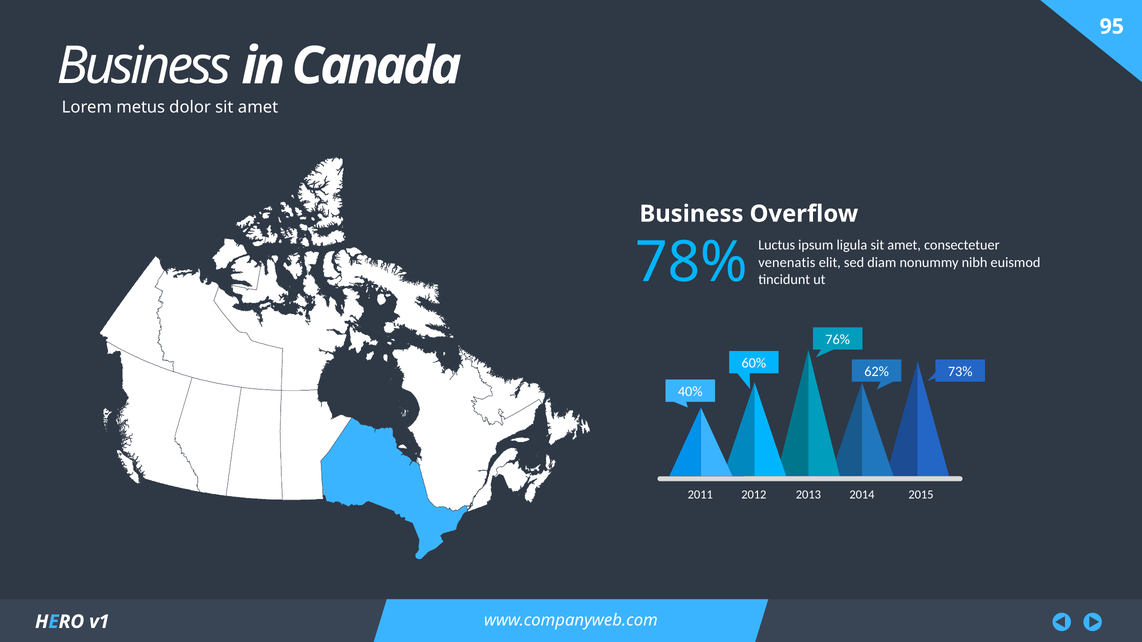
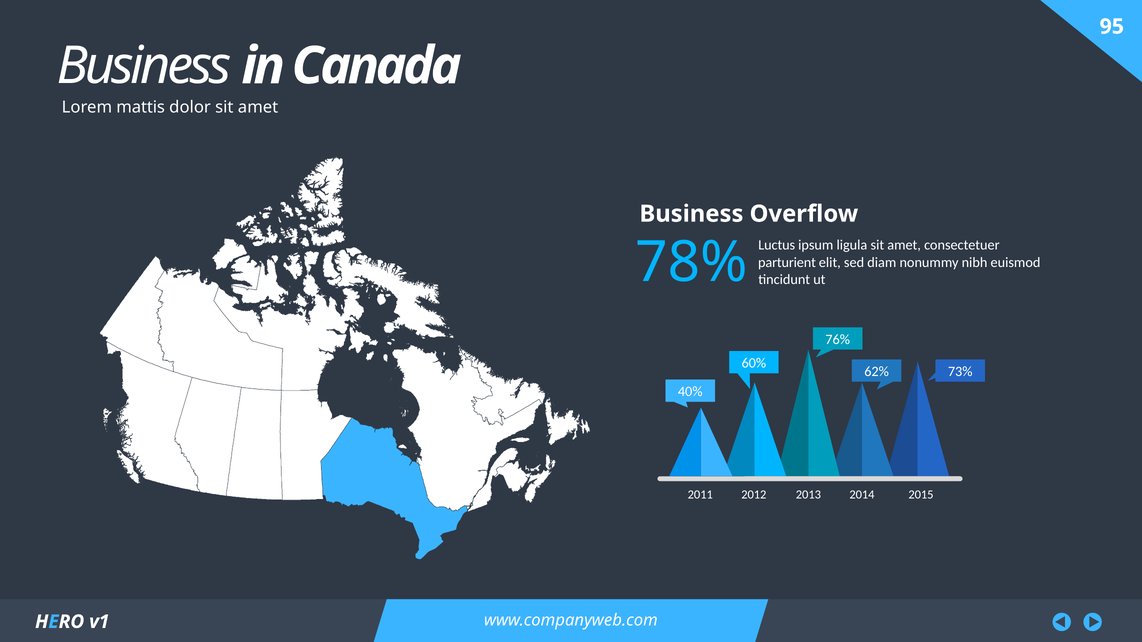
metus: metus -> mattis (141, 107)
venenatis: venenatis -> parturient (787, 263)
